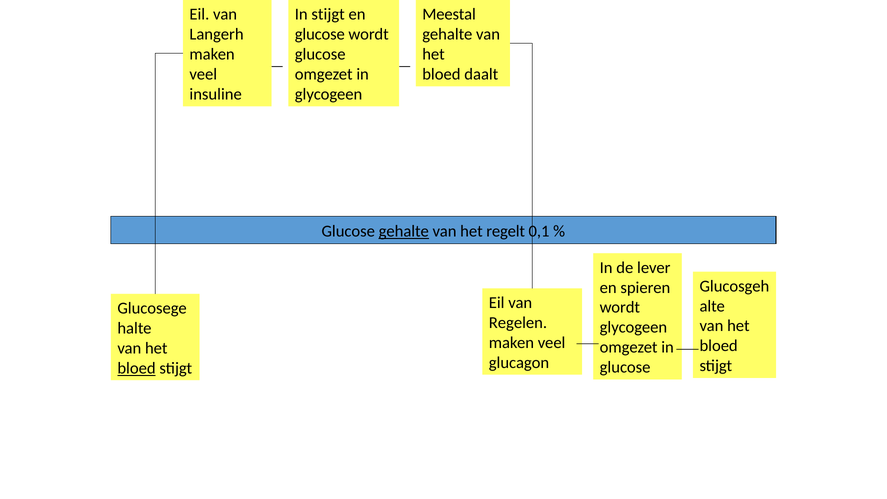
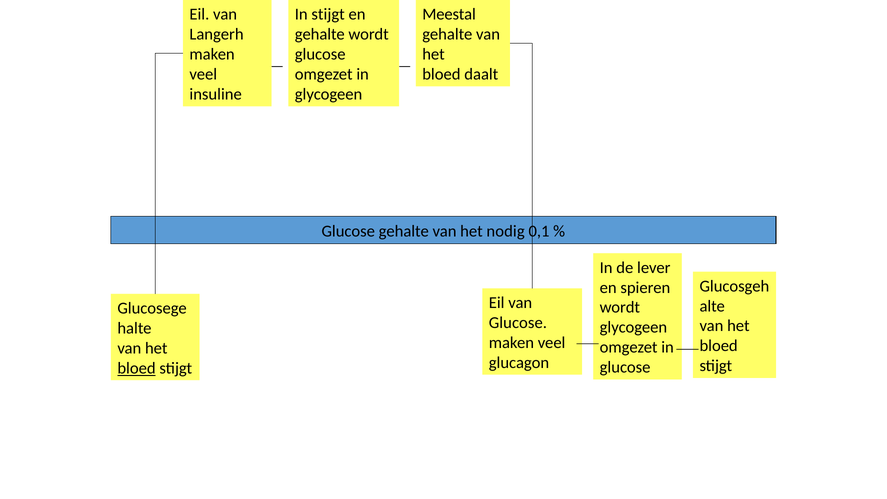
glucose: glucose -> gehalte (320, 34)
gehalte underline: present -> none (404, 231)
regelt: regelt -> nodig (506, 231)
Regelen: Regelen -> Glucose (518, 323)
